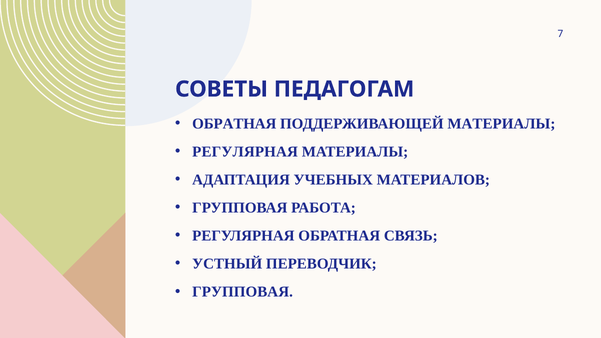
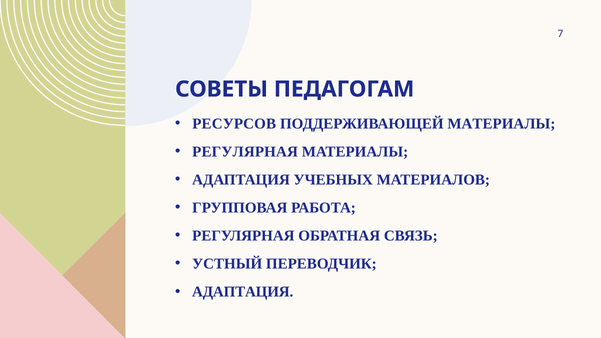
ОБРАТНАЯ: ОБРАТНАЯ -> РЕСУРСОВ (234, 124)
ГРУППОВАЯ: ГРУППОВАЯ -> АДАПТАЦИЯ (243, 292)
